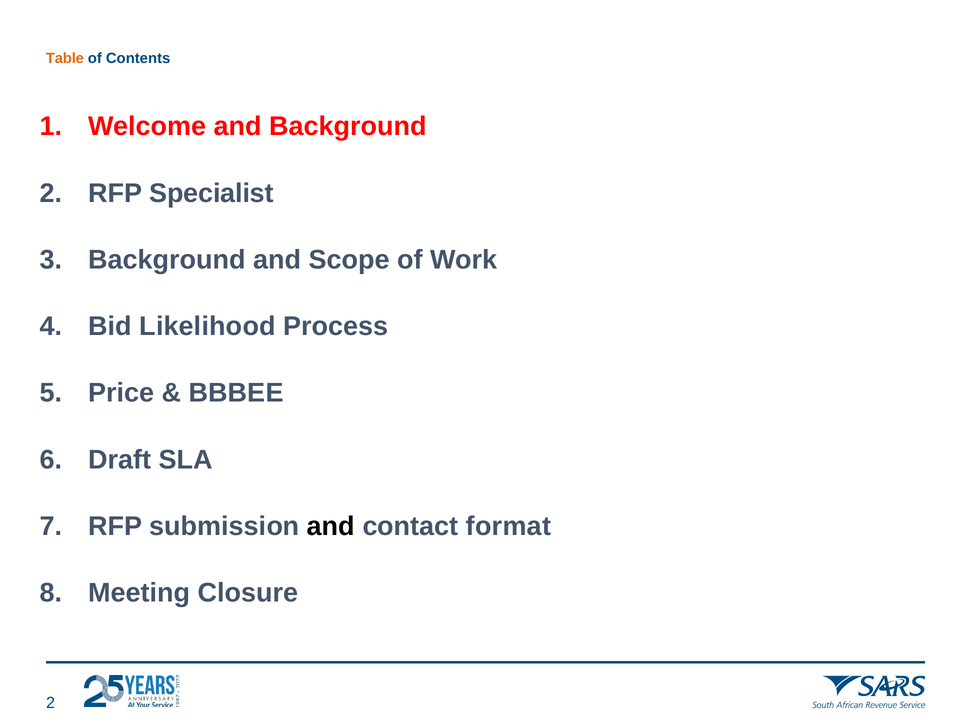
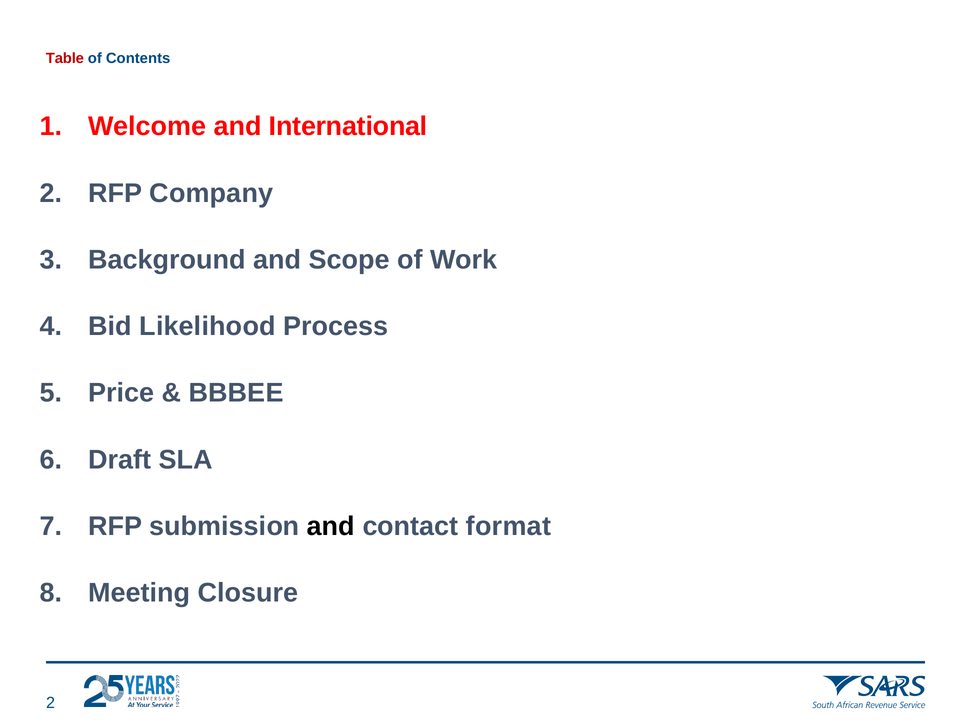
Table colour: orange -> red (65, 58)
and Background: Background -> International (348, 127)
Specialist: Specialist -> Company (211, 193)
